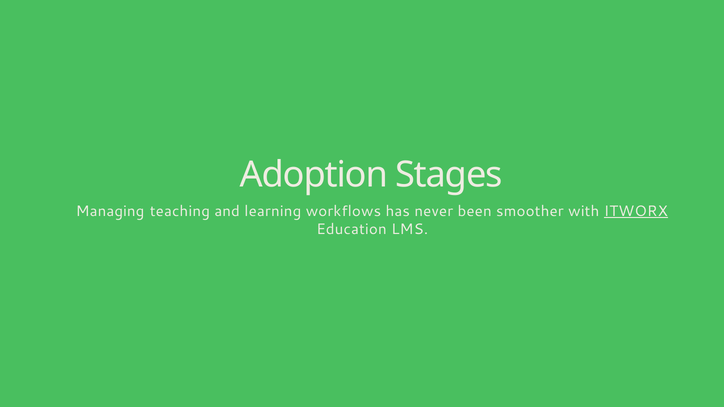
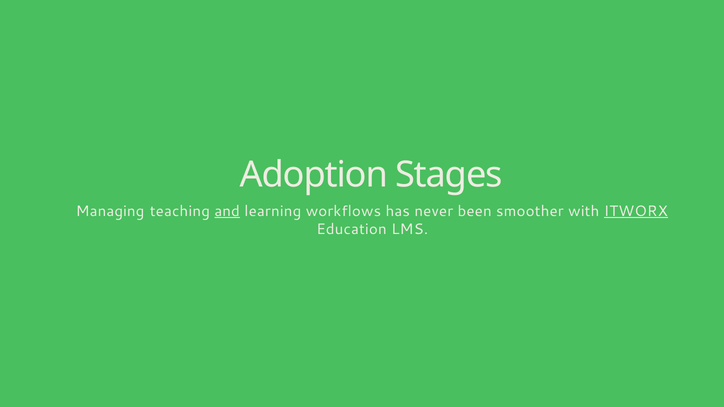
and underline: none -> present (227, 211)
